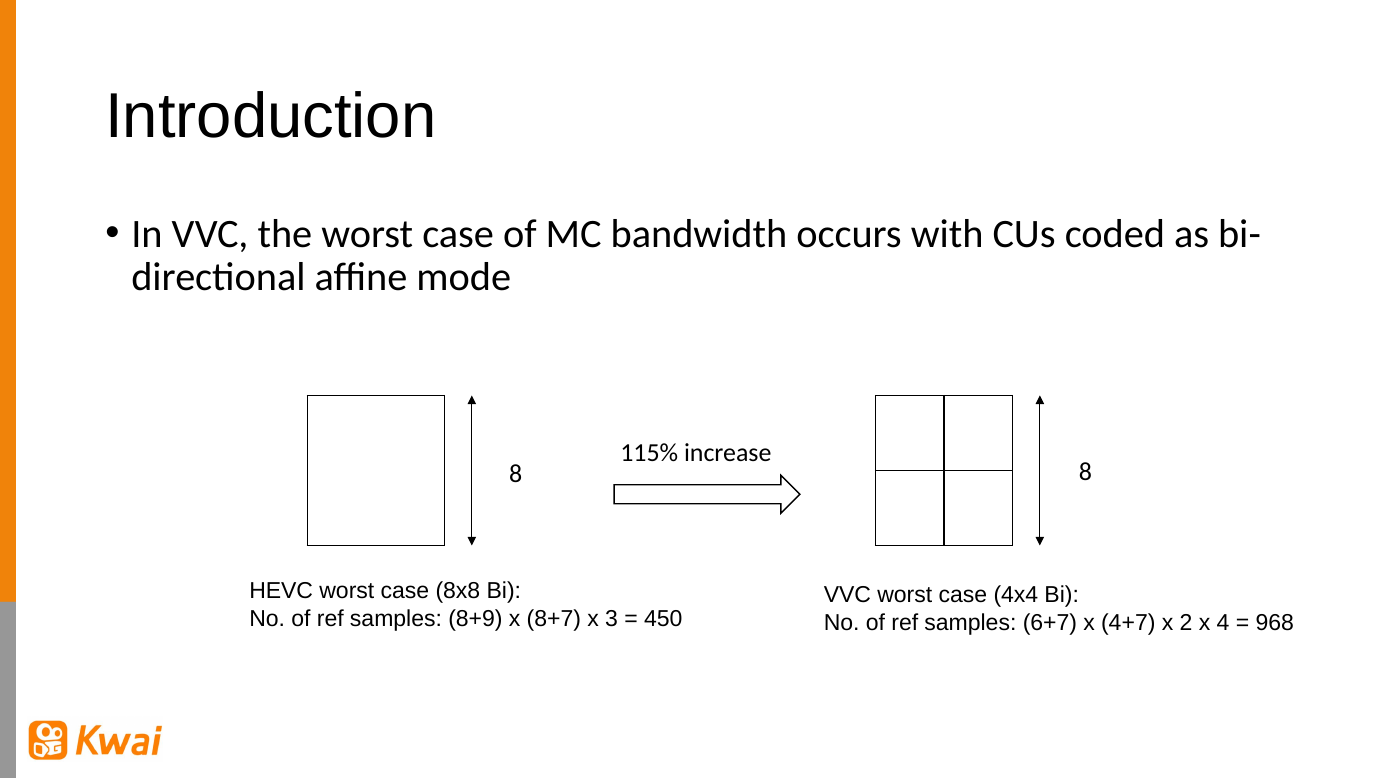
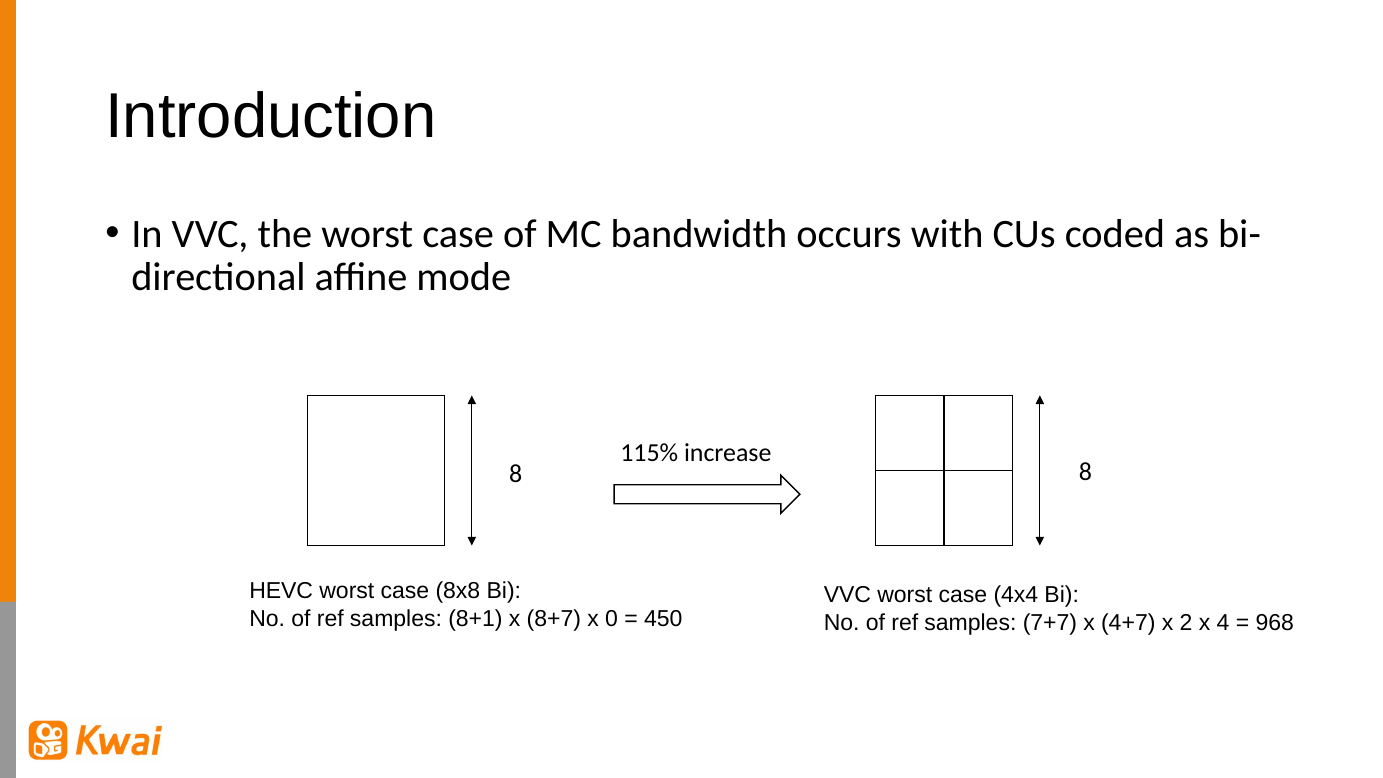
8+9: 8+9 -> 8+1 (475, 619)
3: 3 -> 0 (612, 619)
6+7: 6+7 -> 7+7 (1050, 623)
